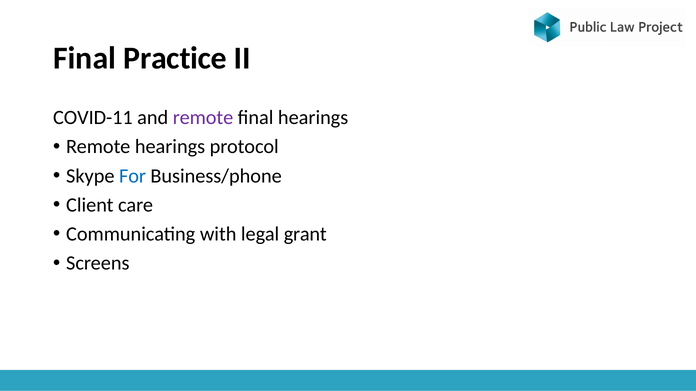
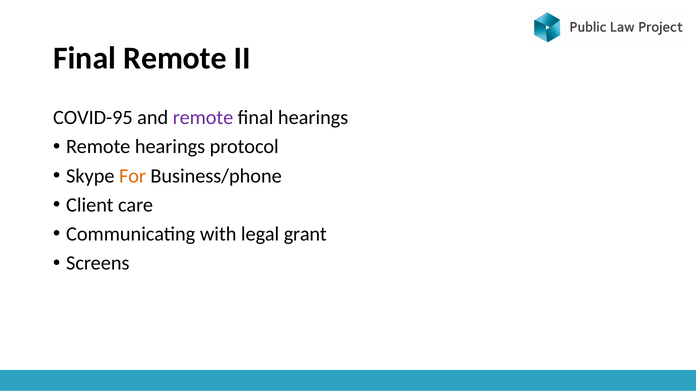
Final Practice: Practice -> Remote (175, 58)
COVID-11: COVID-11 -> COVID-95 (93, 118)
For colour: blue -> orange (133, 176)
